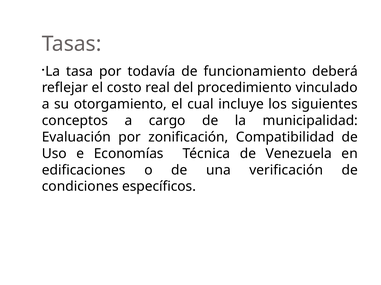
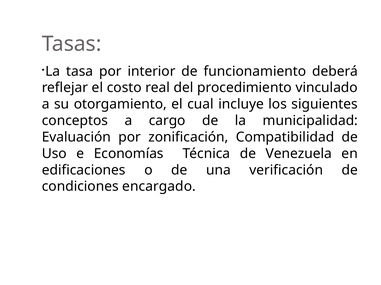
todavía: todavía -> interior (152, 71)
específicos: específicos -> encargado (159, 187)
